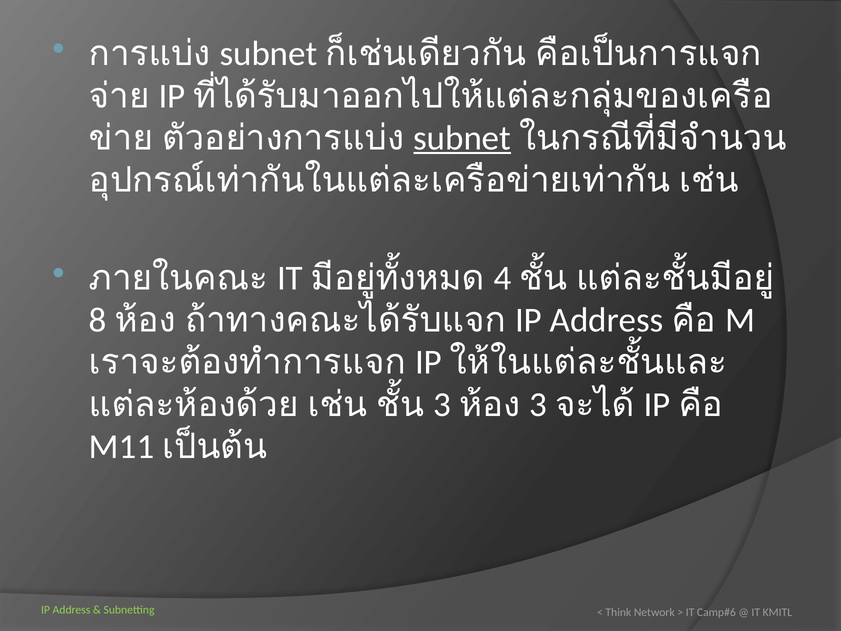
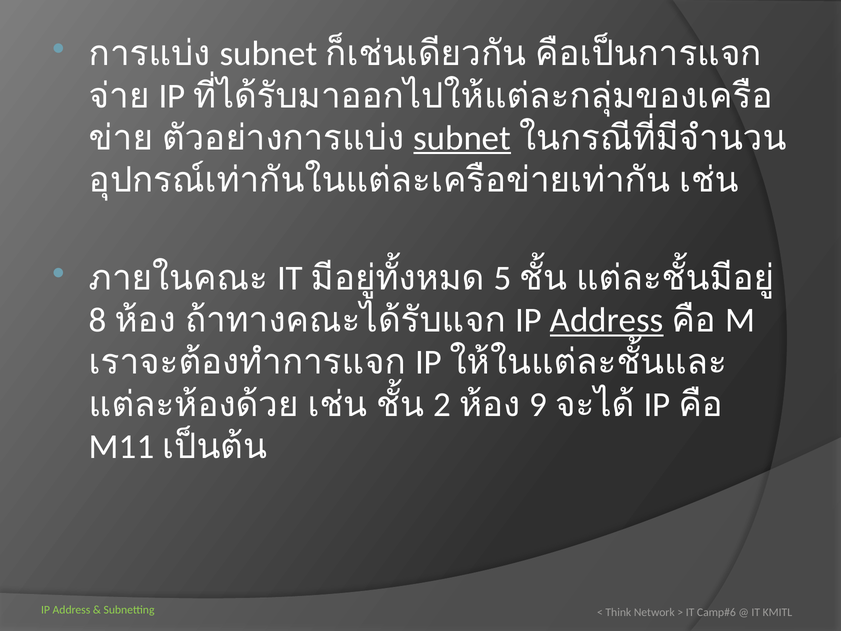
4: 4 -> 5 (503, 278)
Address underline: none -> present (607, 320)
3: 3 -> 2 (442, 404)
3: 3 -> 9 (538, 404)
